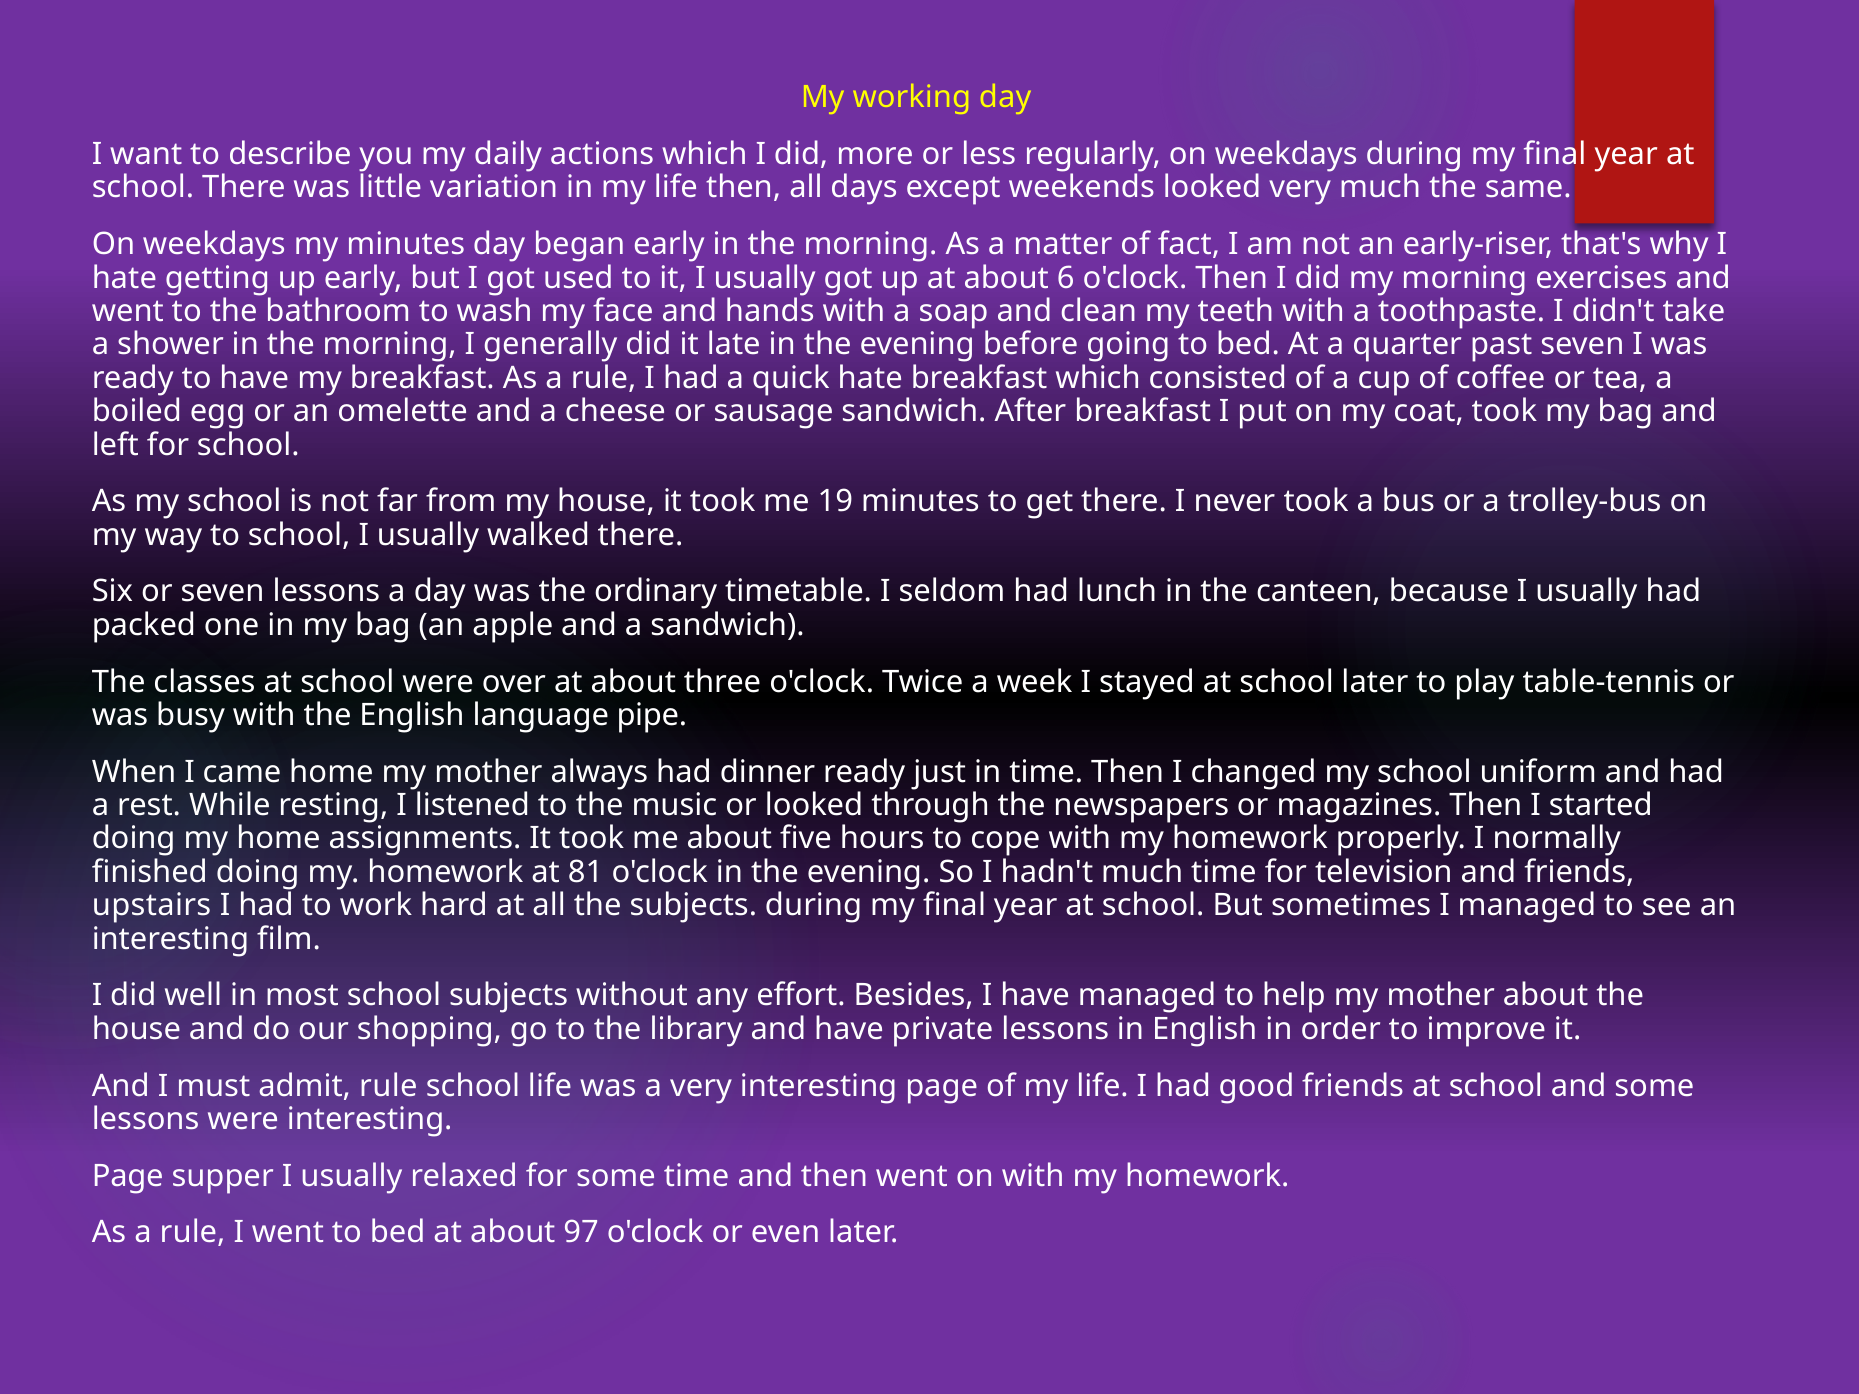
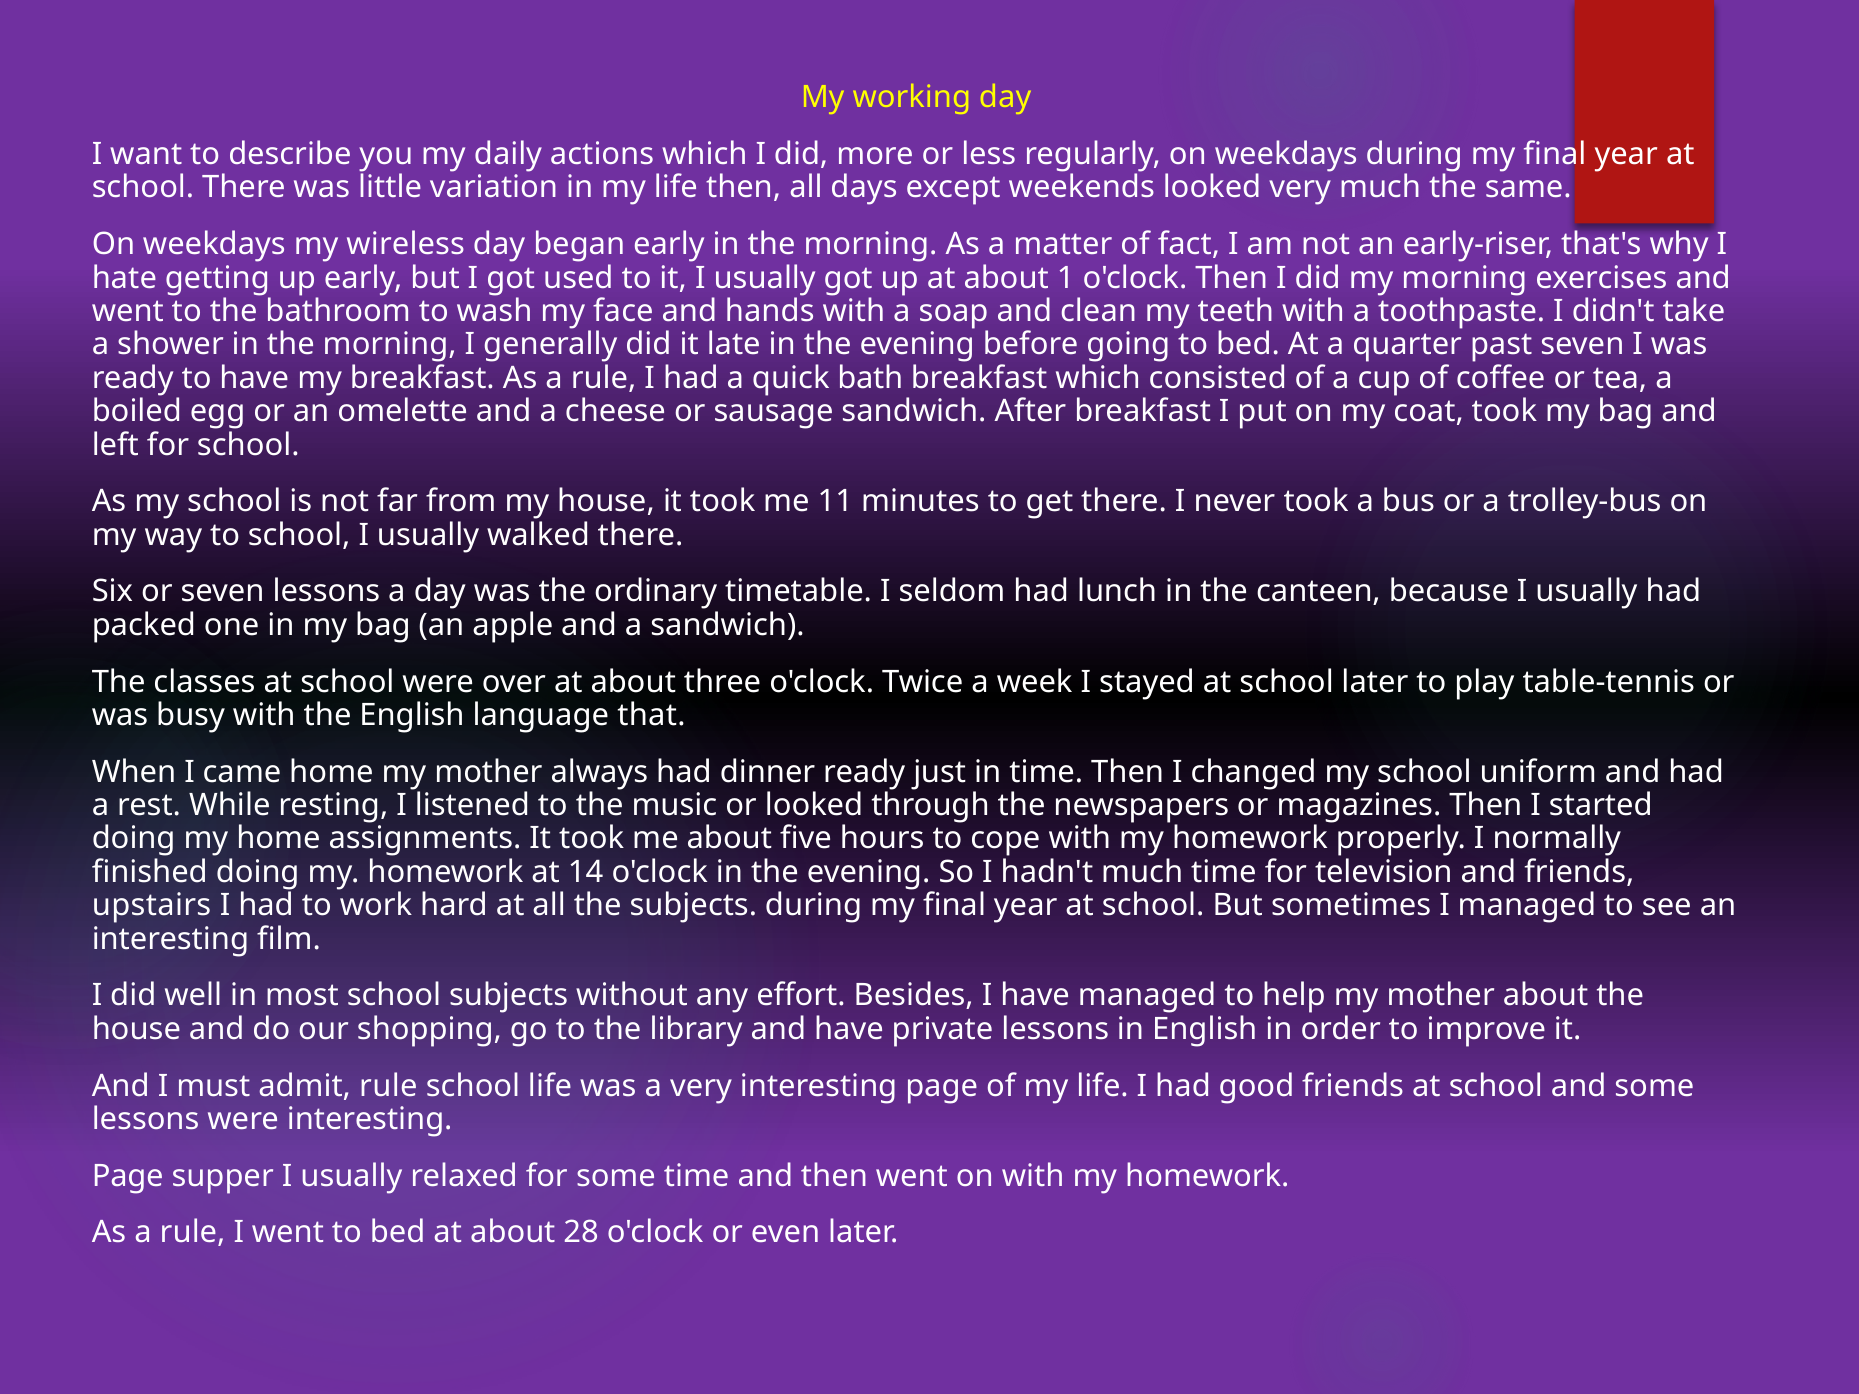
my minutes: minutes -> wireless (406, 244)
6: 6 -> 1 (1066, 278)
quick hate: hate -> bath (870, 378)
19: 19 -> 11 (835, 502)
pipe: pipe -> that (651, 715)
81: 81 -> 14 (586, 872)
97: 97 -> 28 (581, 1233)
